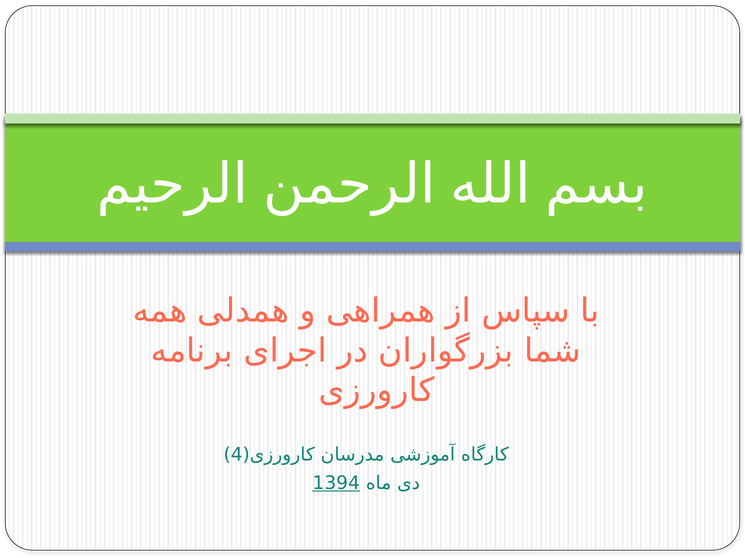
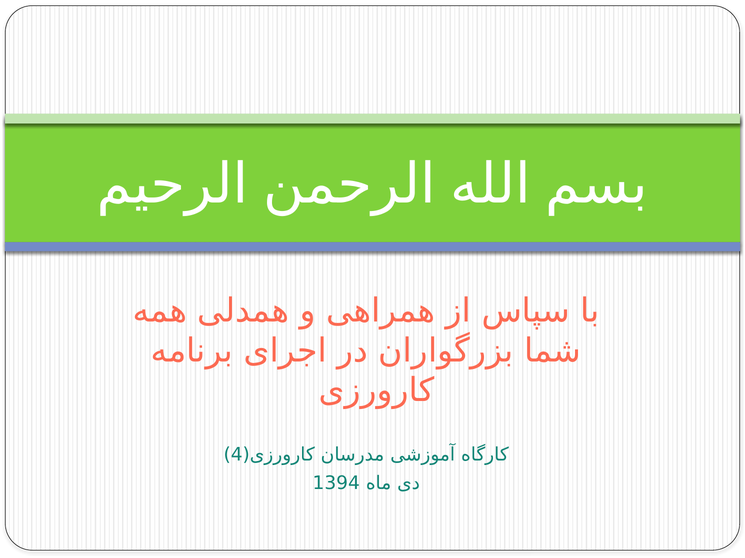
1394 underline: present -> none (336, 484)
